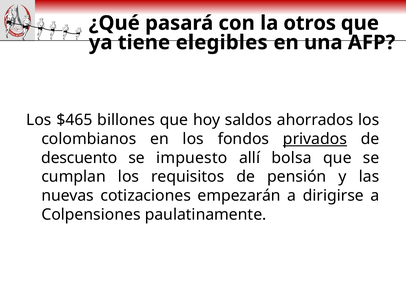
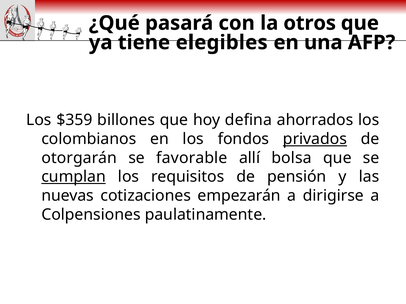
$465: $465 -> $359 (74, 120)
saldos: saldos -> defina (248, 120)
descuento: descuento -> otorgarán (79, 158)
impuesto: impuesto -> favorable (192, 158)
cumplan underline: none -> present (74, 177)
